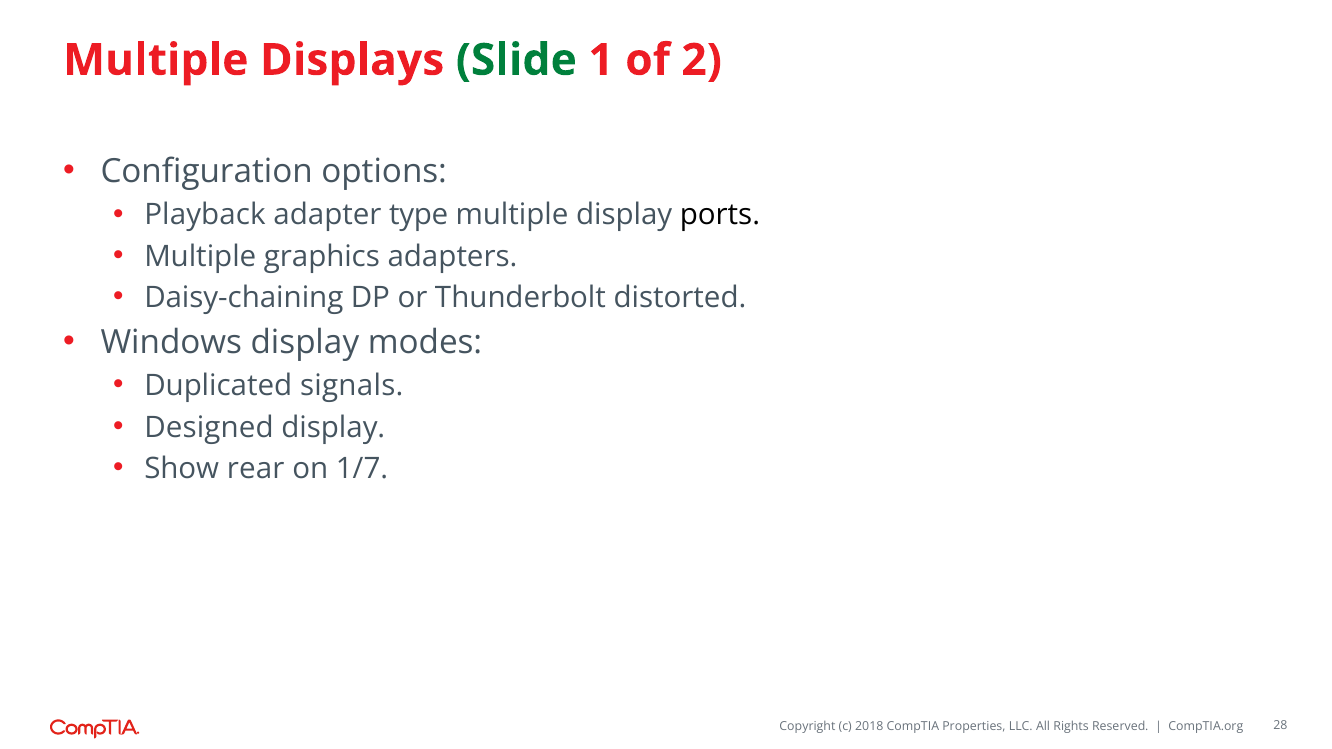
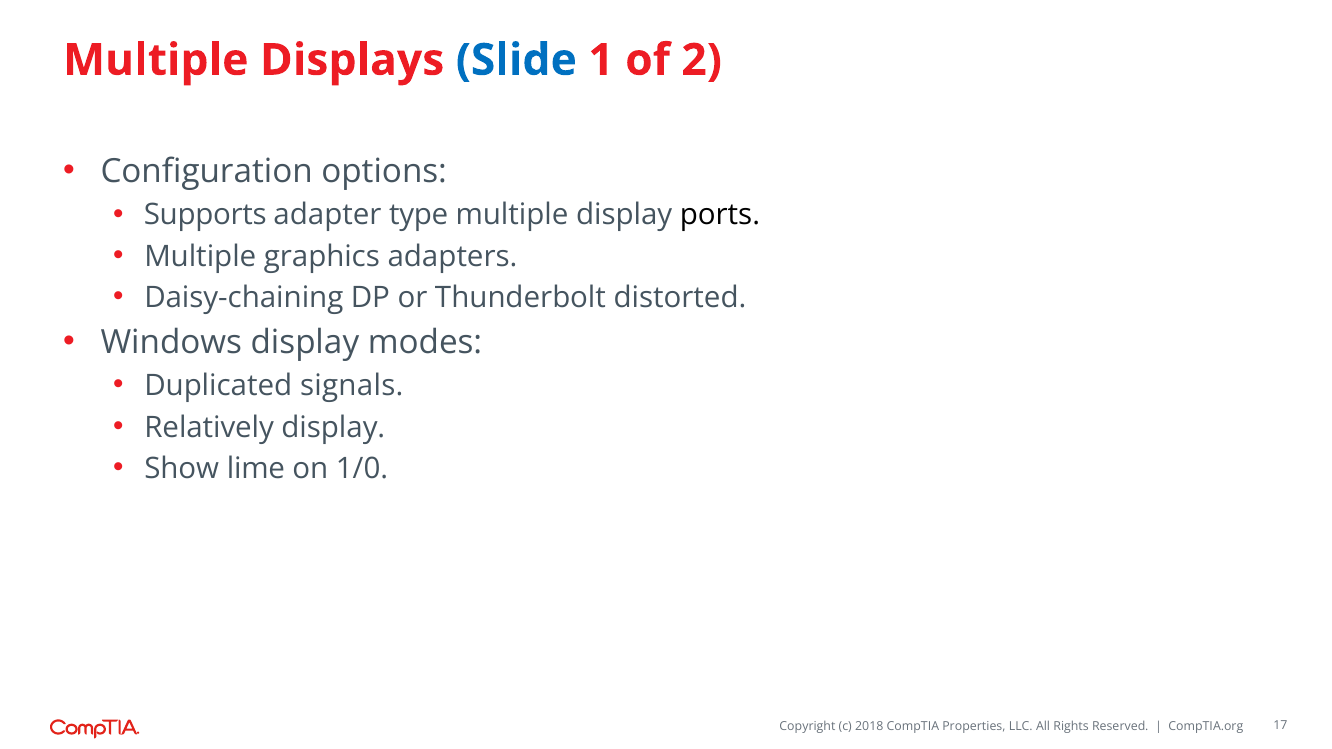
Slide colour: green -> blue (516, 60)
Playback: Playback -> Supports (205, 215)
Designed: Designed -> Relatively (209, 427)
rear: rear -> lime (256, 469)
1/7: 1/7 -> 1/0 (362, 469)
28: 28 -> 17 (1280, 726)
